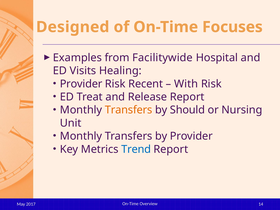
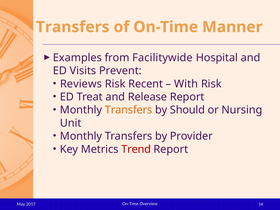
Designed: Designed -> Transfers (73, 27)
Focuses: Focuses -> Manner (232, 27)
Healing: Healing -> Prevent (120, 71)
Provider: Provider -> Reviews (81, 84)
Trend colour: blue -> red (136, 149)
